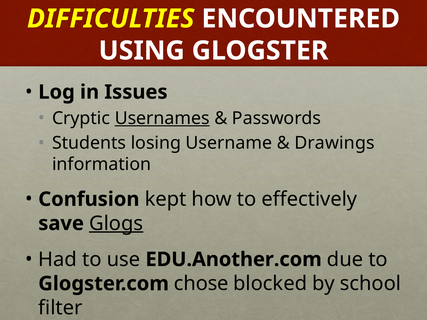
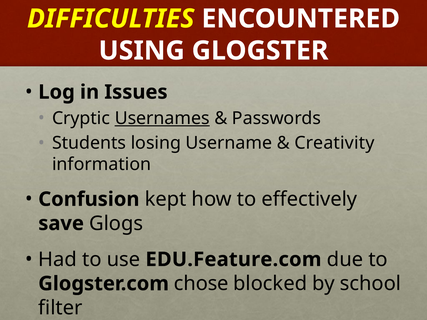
Drawings: Drawings -> Creativity (334, 143)
Glogs underline: present -> none (116, 224)
EDU.Another.com: EDU.Another.com -> EDU.Feature.com (233, 260)
